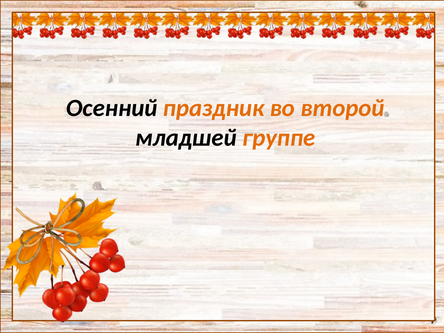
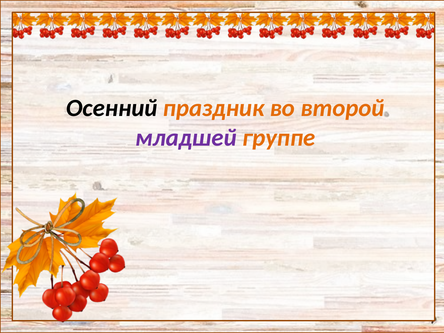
младшей colour: black -> purple (186, 138)
